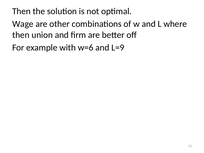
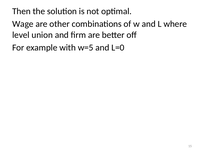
then: then -> level (21, 35)
w=6: w=6 -> w=5 (86, 48)
L=9: L=9 -> L=0 (118, 48)
